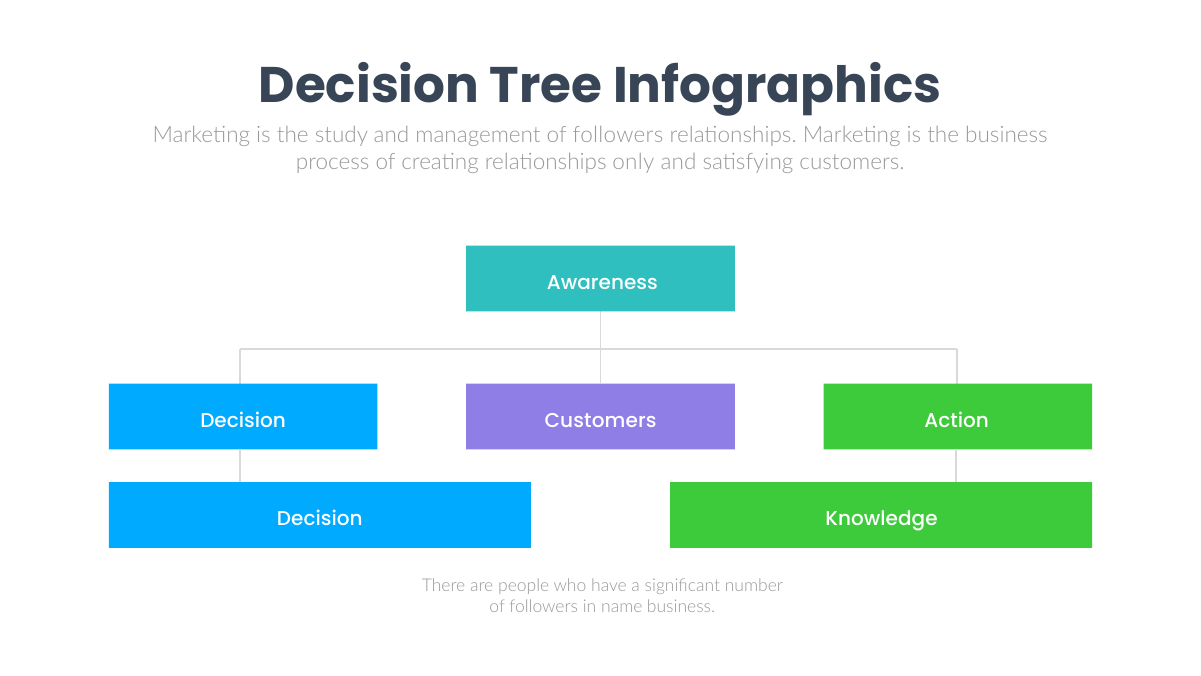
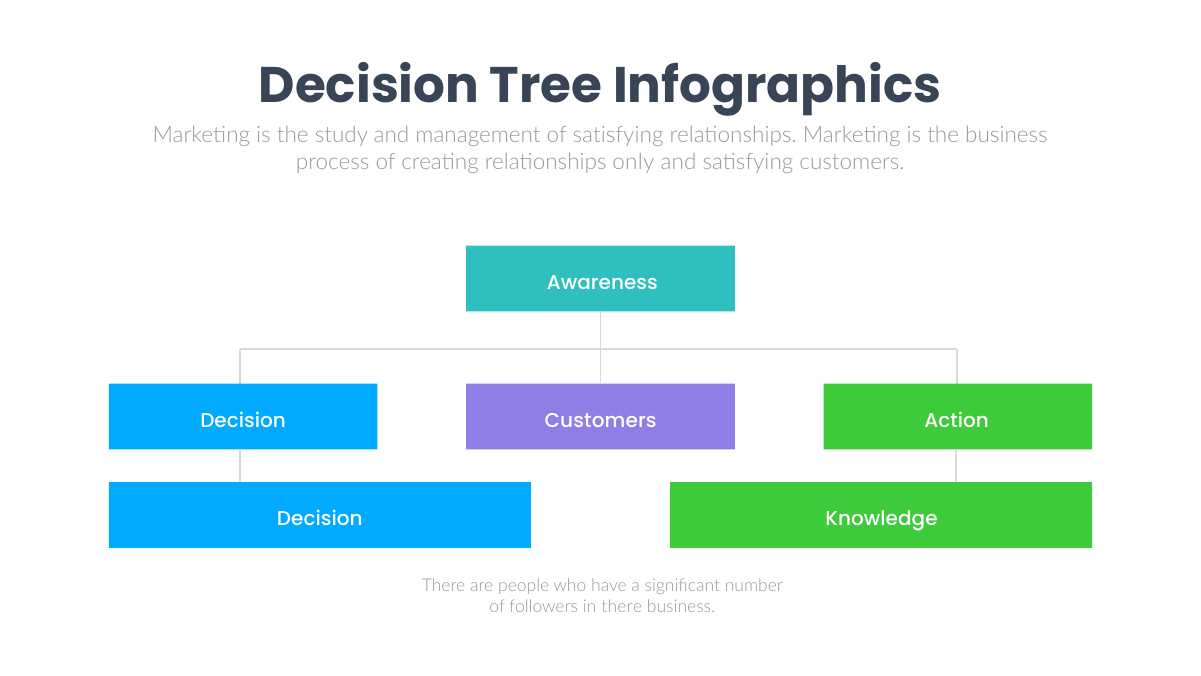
management of followers: followers -> satisfying (618, 135)
in name: name -> there (622, 607)
